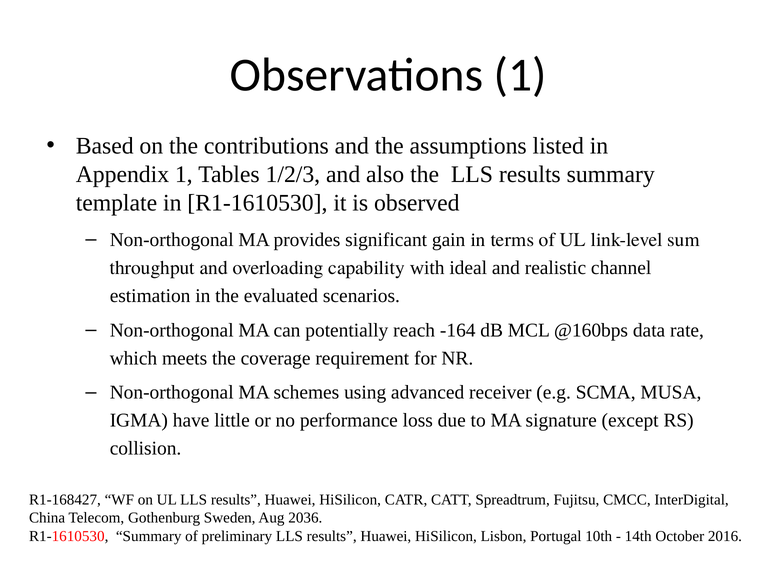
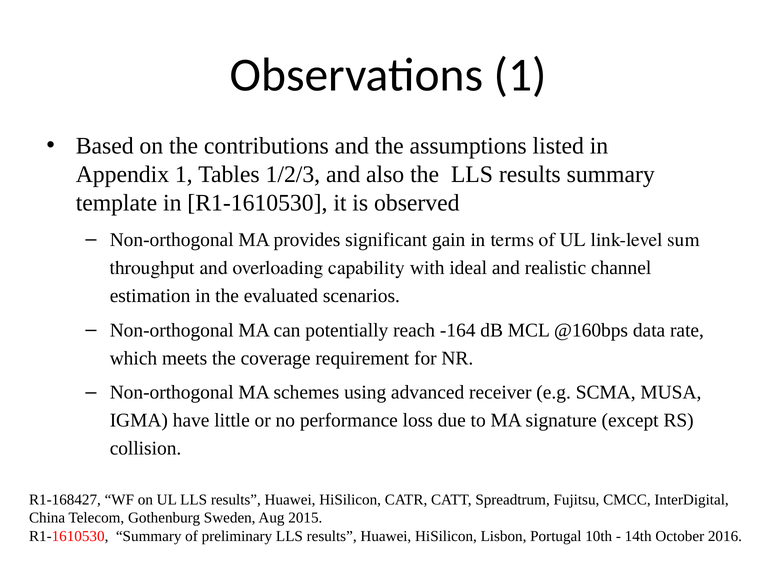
2036: 2036 -> 2015 (305, 518)
